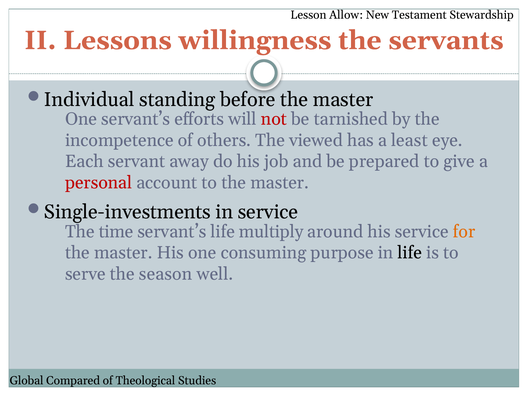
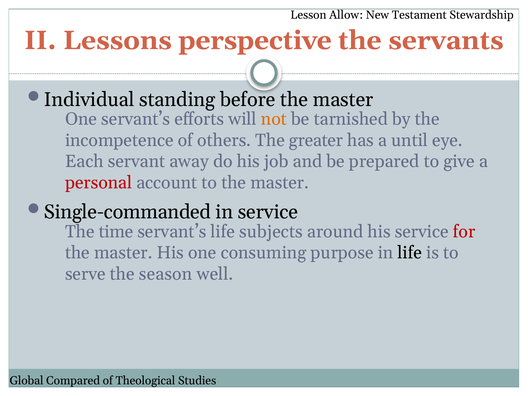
willingness: willingness -> perspective (255, 40)
not colour: red -> orange (274, 119)
viewed: viewed -> greater (316, 140)
least: least -> until (410, 140)
Single-investments: Single-investments -> Single-commanded (127, 212)
multiply: multiply -> subjects (271, 232)
for colour: orange -> red (464, 232)
